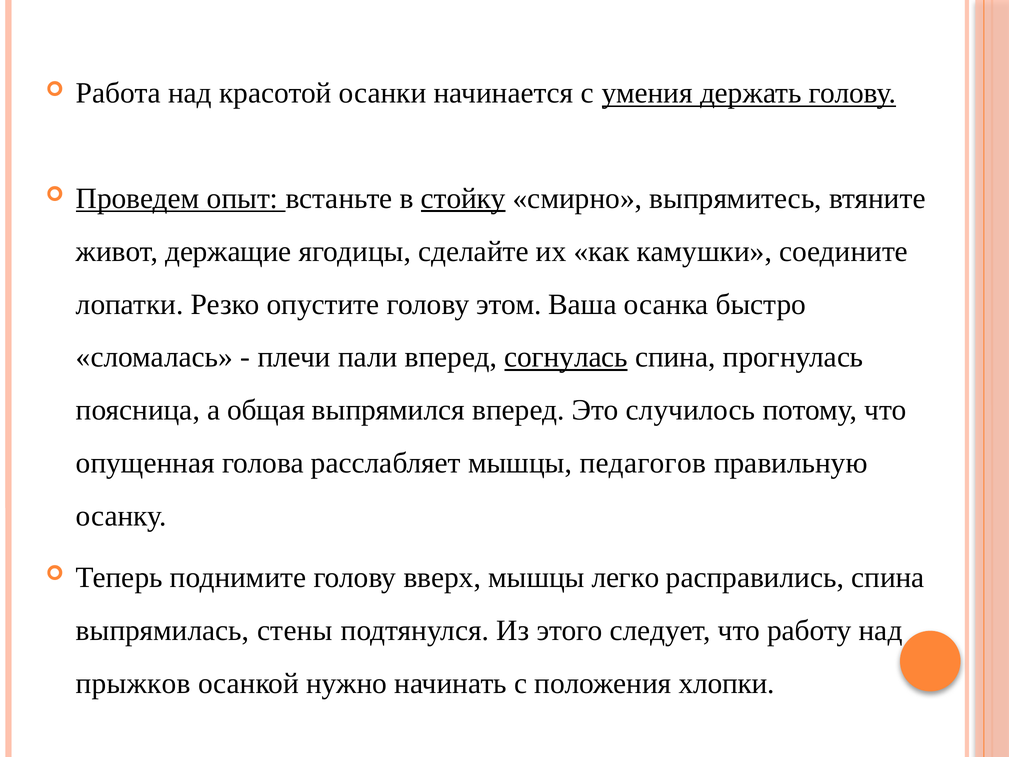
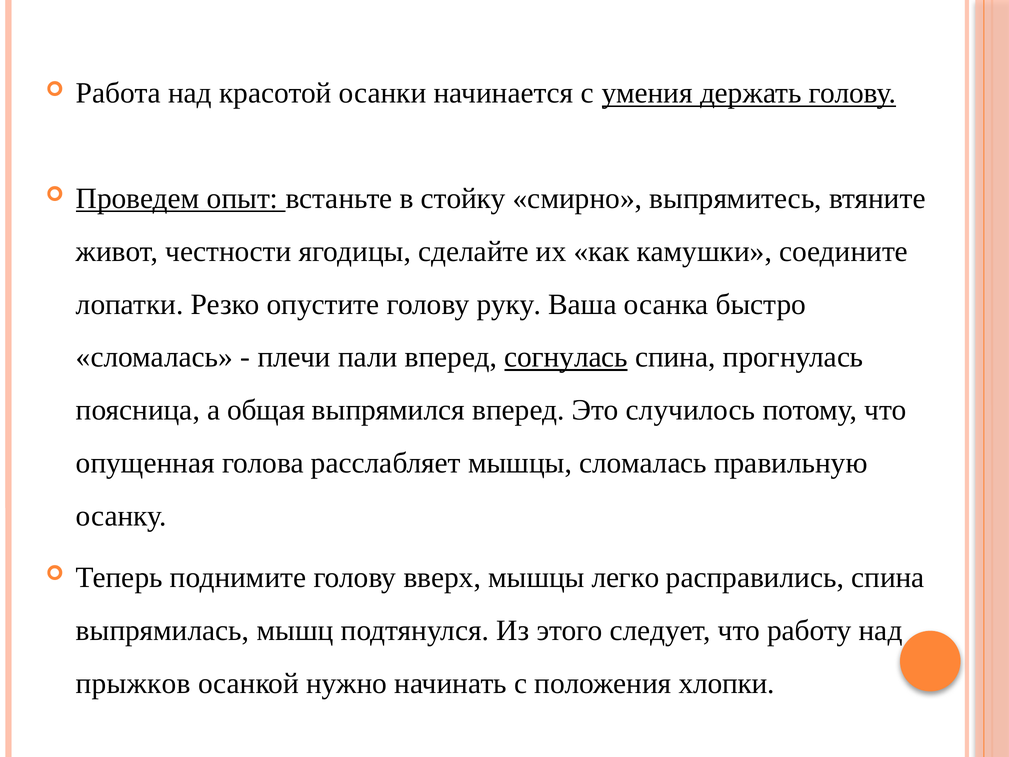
стойку underline: present -> none (463, 198)
держащие: держащие -> честности (228, 251)
этом: этом -> руку (509, 304)
мышцы педагогов: педагогов -> сломалась (643, 463)
стены: стены -> мышц (295, 630)
